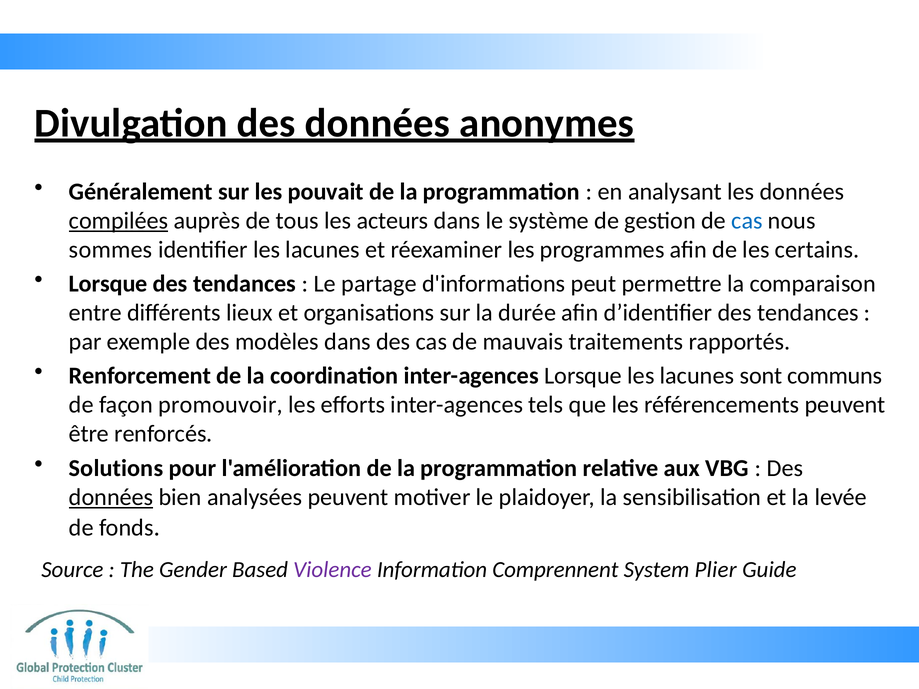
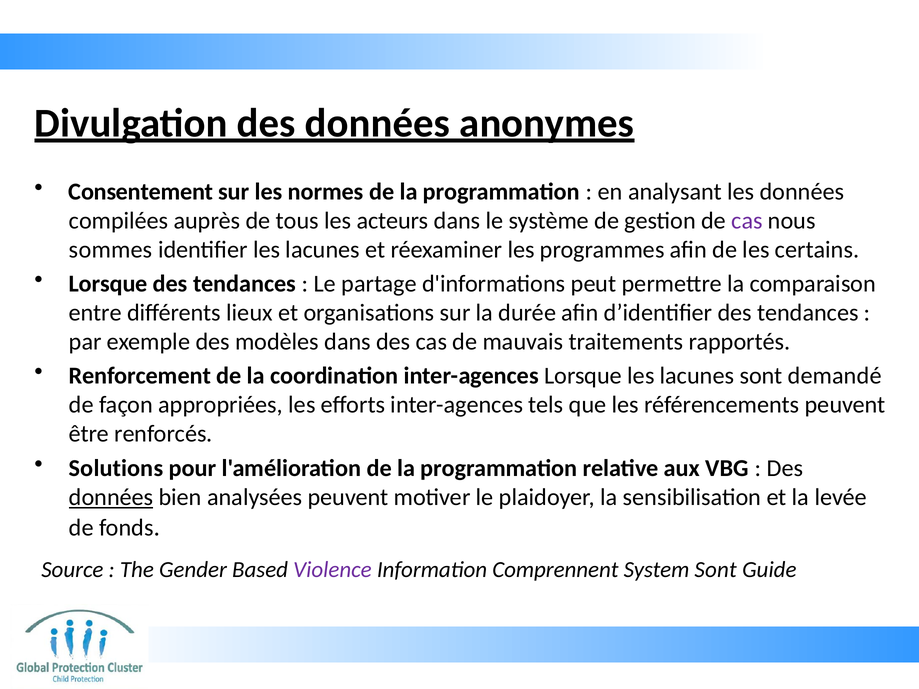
Généralement: Généralement -> Consentement (141, 192)
pouvait: pouvait -> normes (326, 192)
compilées underline: present -> none (119, 221)
cas colour: blue -> purple (747, 221)
communs: communs -> demandé (835, 376)
promouvoir: promouvoir -> appropriées (221, 405)
System Plier: Plier -> Sont (716, 570)
